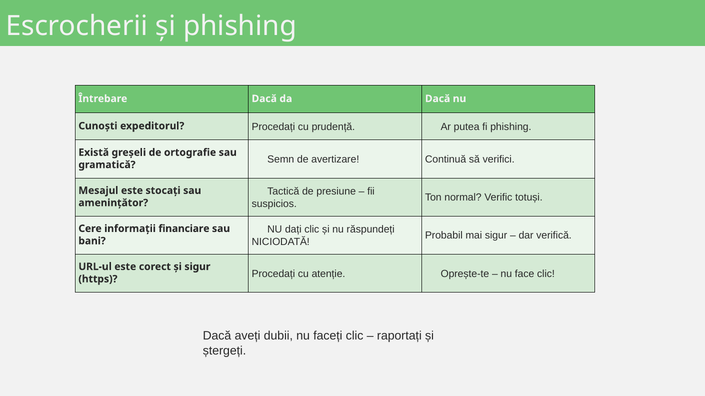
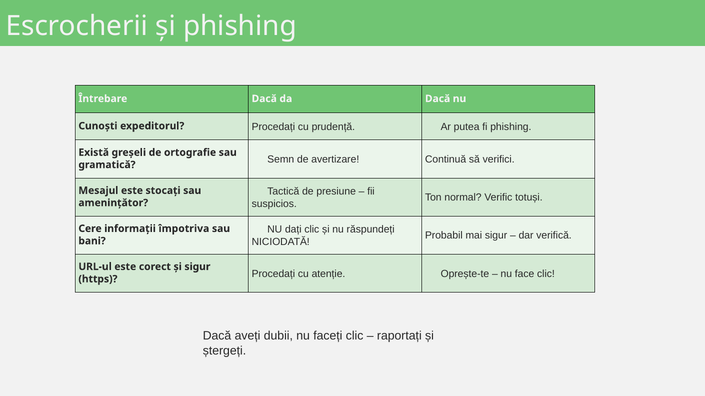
financiare: financiare -> împotriva (184, 229)
